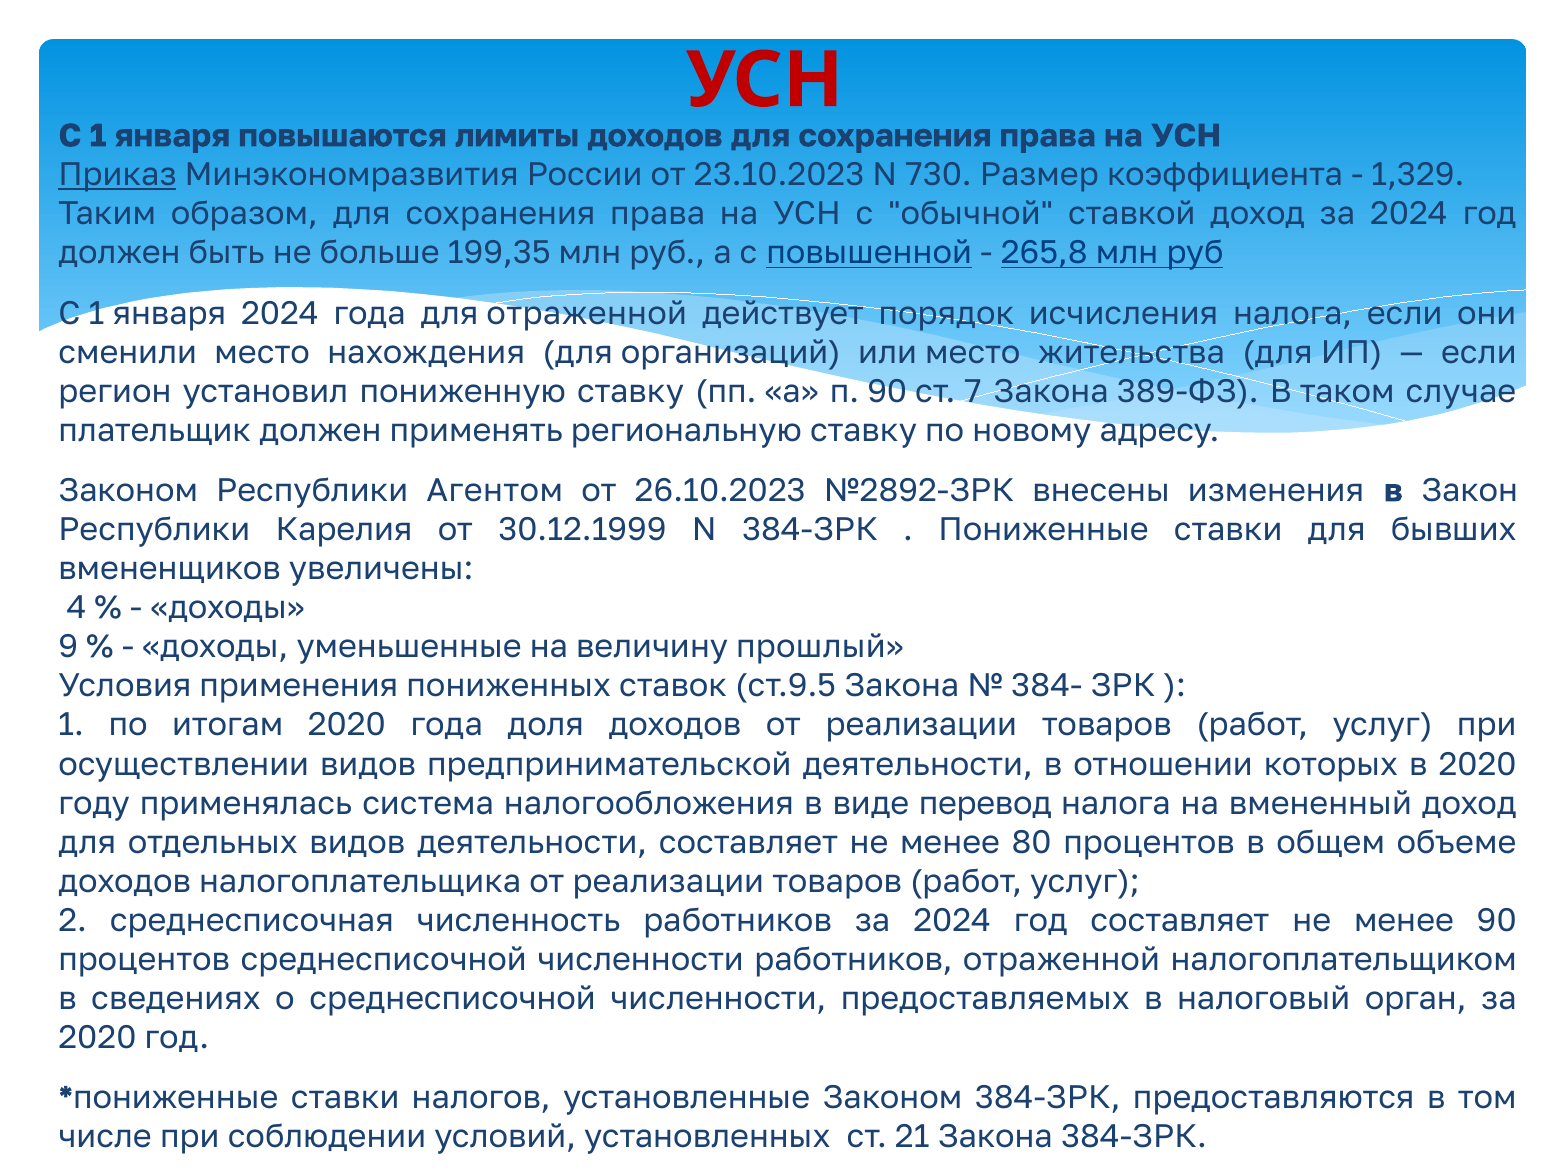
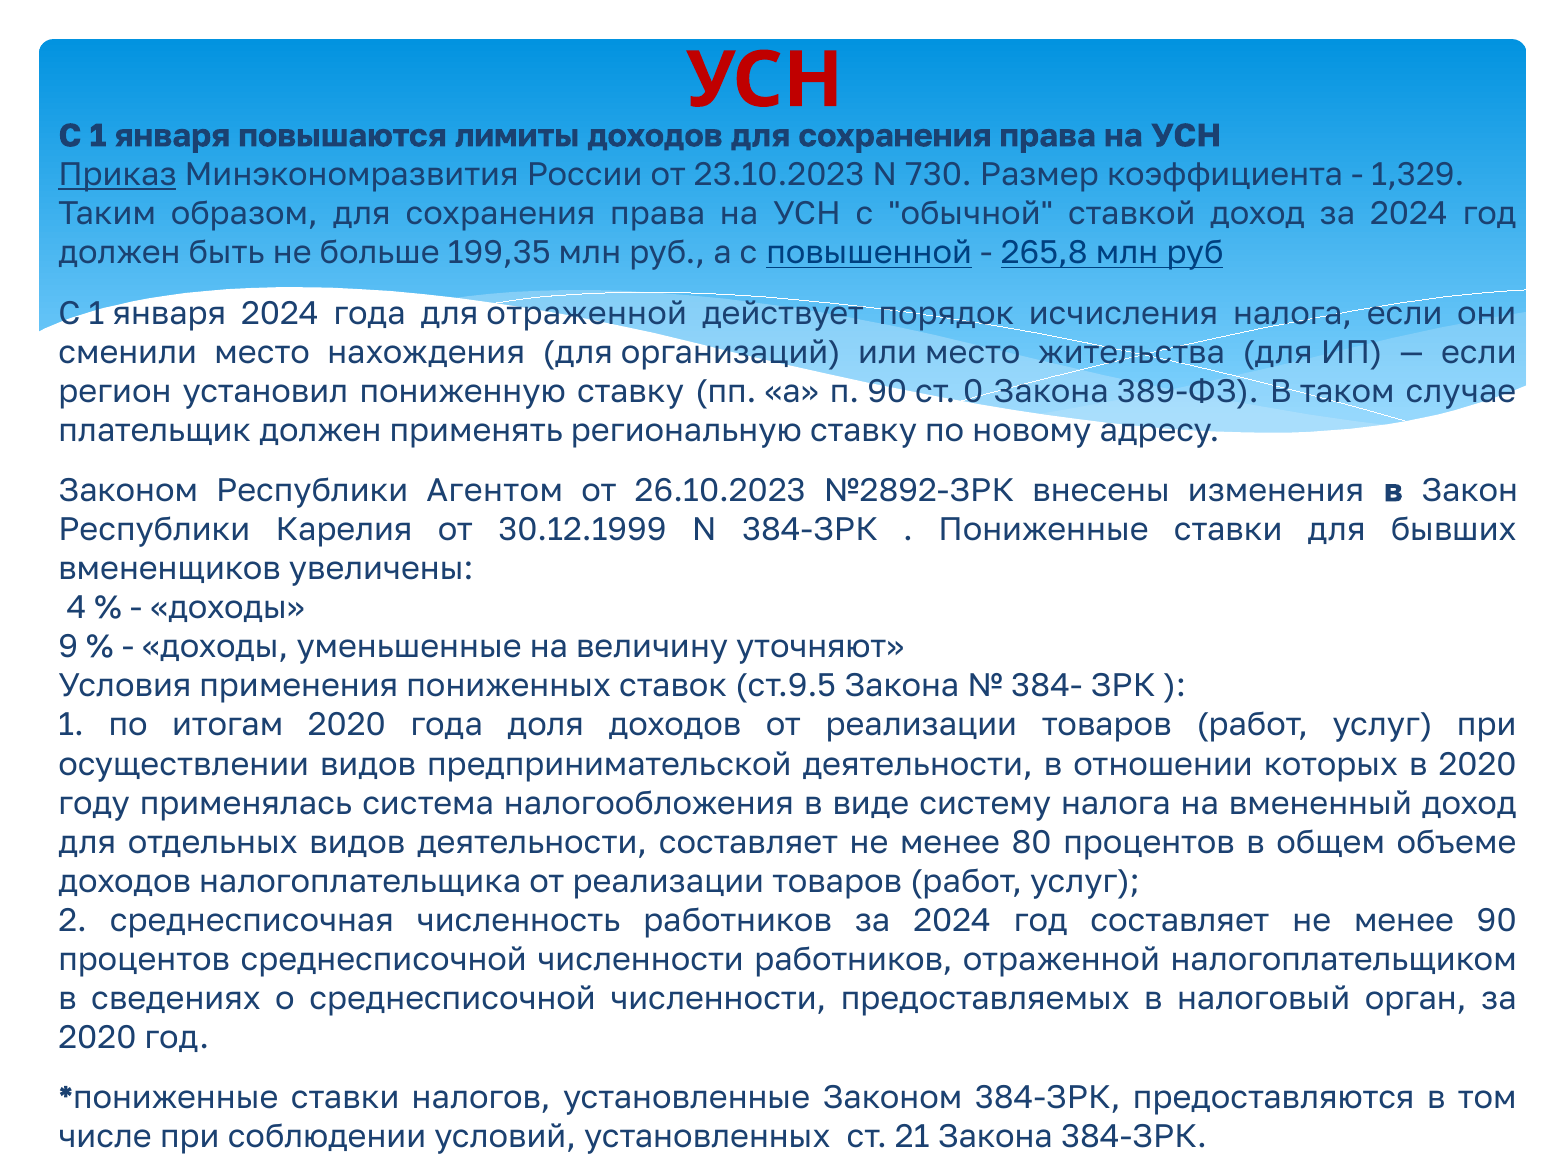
7: 7 -> 0 (973, 392)
прошлый: прошлый -> уточняют (820, 647)
перевод: перевод -> систему (985, 803)
